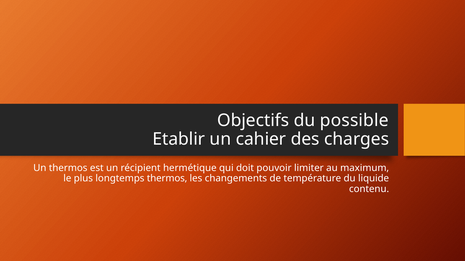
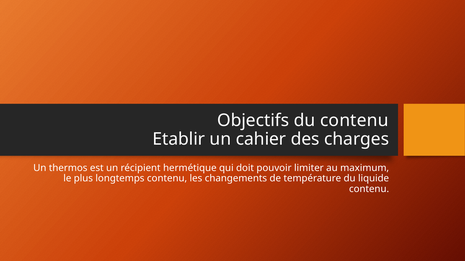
du possible: possible -> contenu (354, 121)
longtemps thermos: thermos -> contenu (167, 179)
